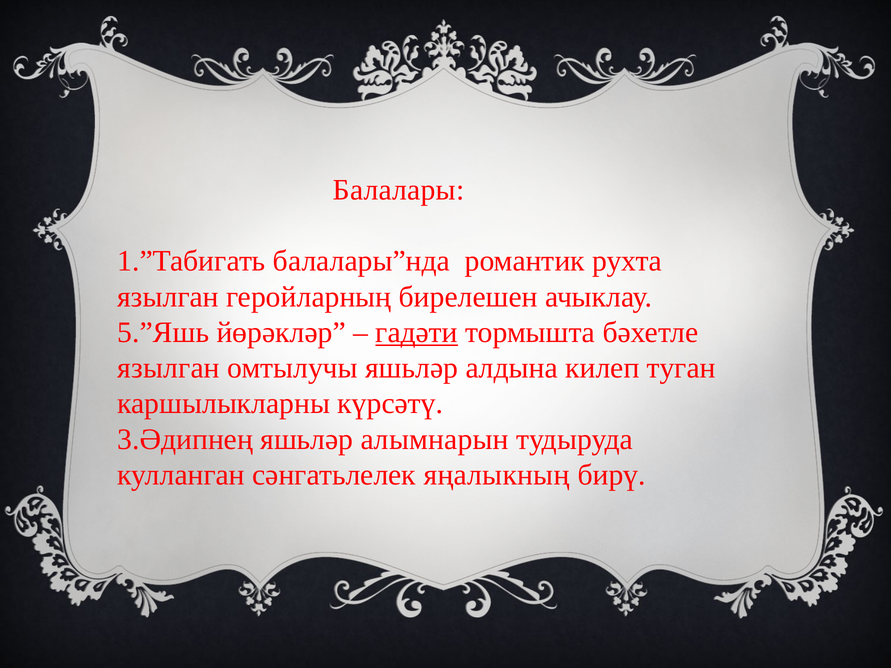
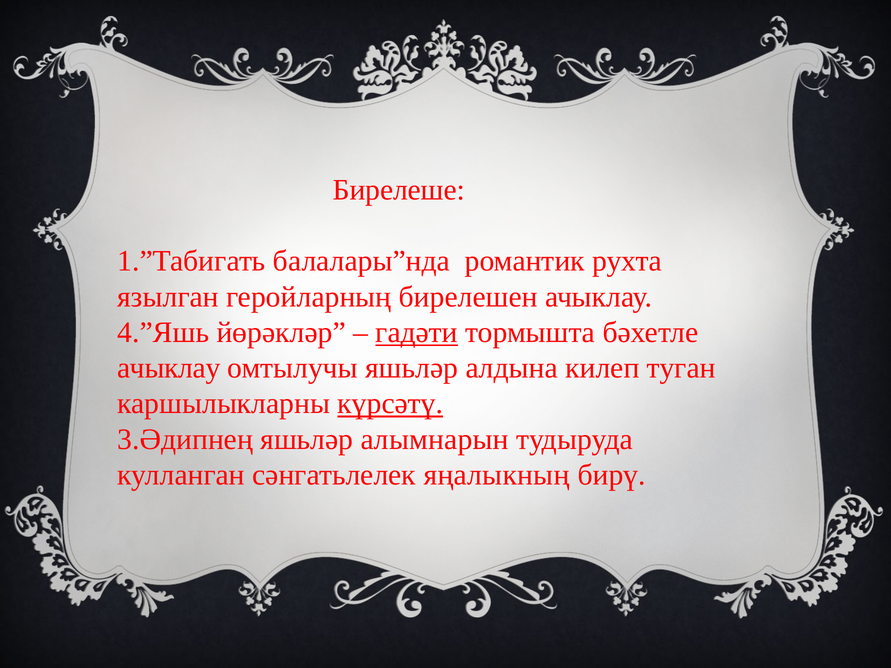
Балалары: Балалары -> Бирелеше (399, 190)
5.”Яшь: 5.”Яшь -> 4.”Яшь (163, 333)
язылган: язылган -> ачыклау (169, 368)
күрсәтү underline: none -> present (390, 404)
